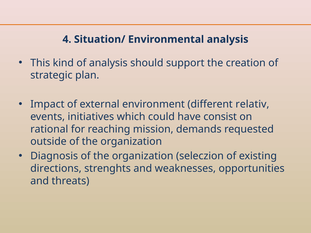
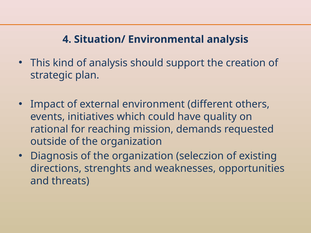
relativ: relativ -> others (252, 104)
consist: consist -> quality (220, 117)
